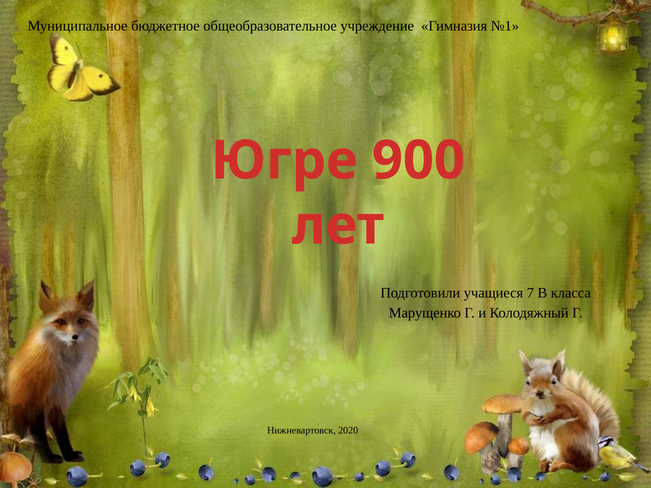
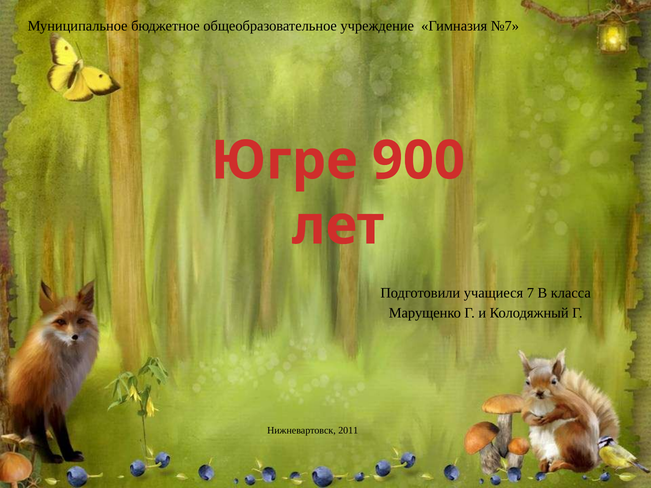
№1: №1 -> №7 (505, 26)
2020: 2020 -> 2011 (348, 431)
